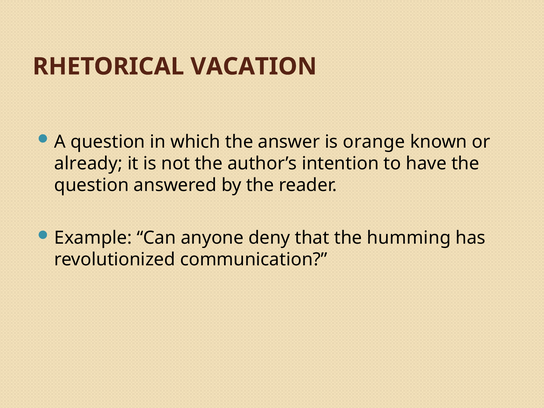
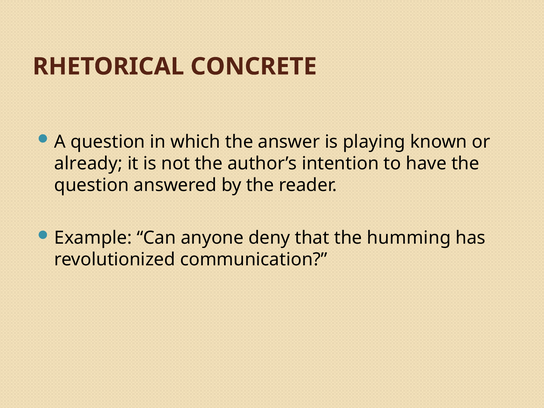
VACATION: VACATION -> CONCRETE (254, 67)
orange: orange -> playing (374, 142)
